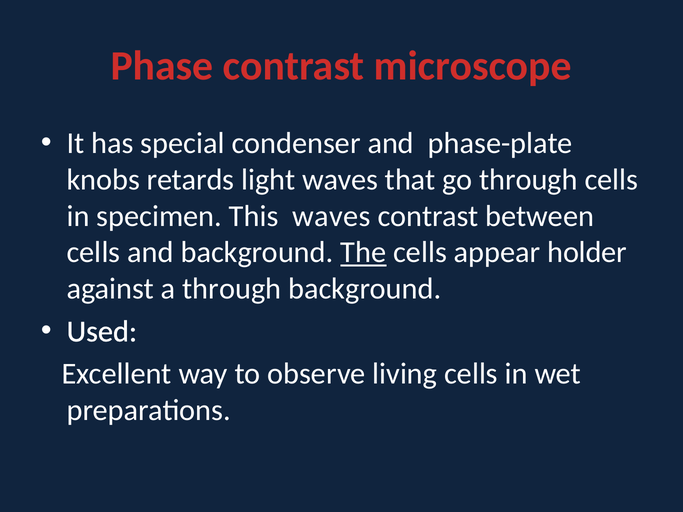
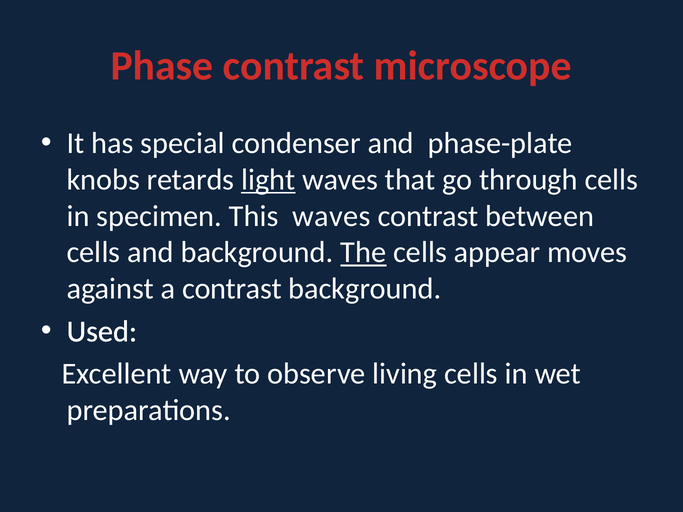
light underline: none -> present (268, 180)
holder: holder -> moves (587, 253)
a through: through -> contrast (232, 289)
